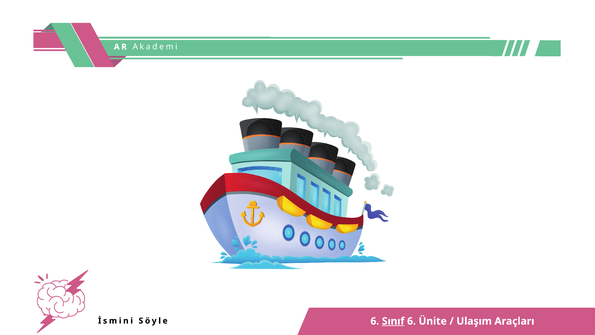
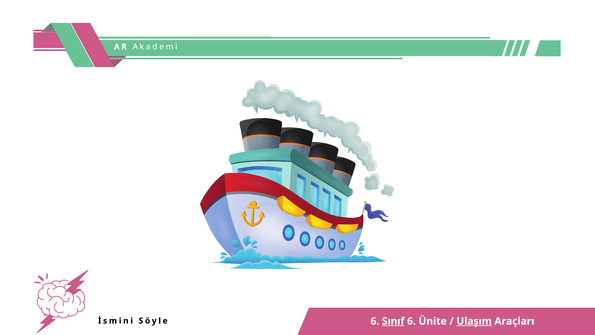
Ulaşım underline: none -> present (474, 321)
